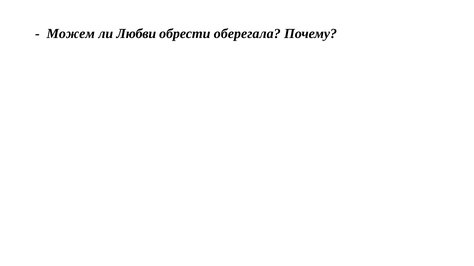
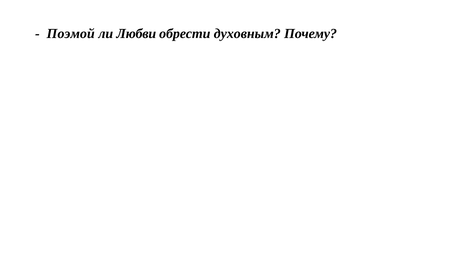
Можем: Можем -> Поэмой (71, 34)
оберегала: оберегала -> духовным (247, 34)
